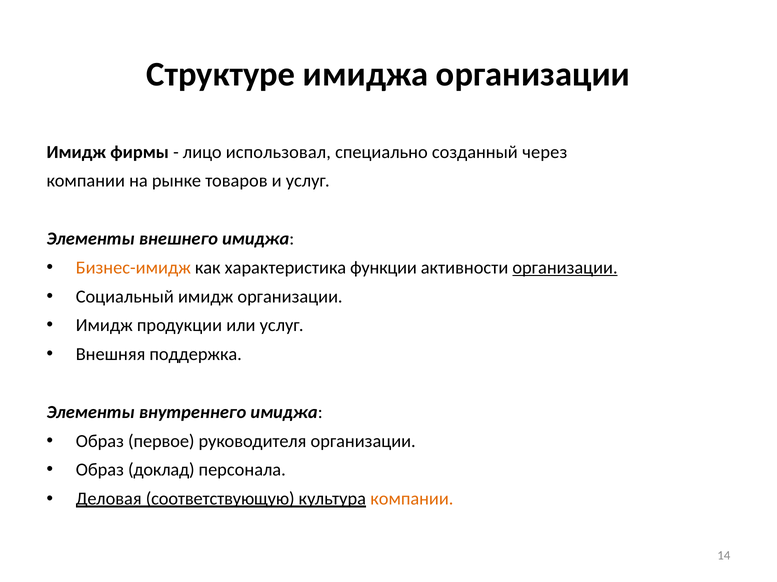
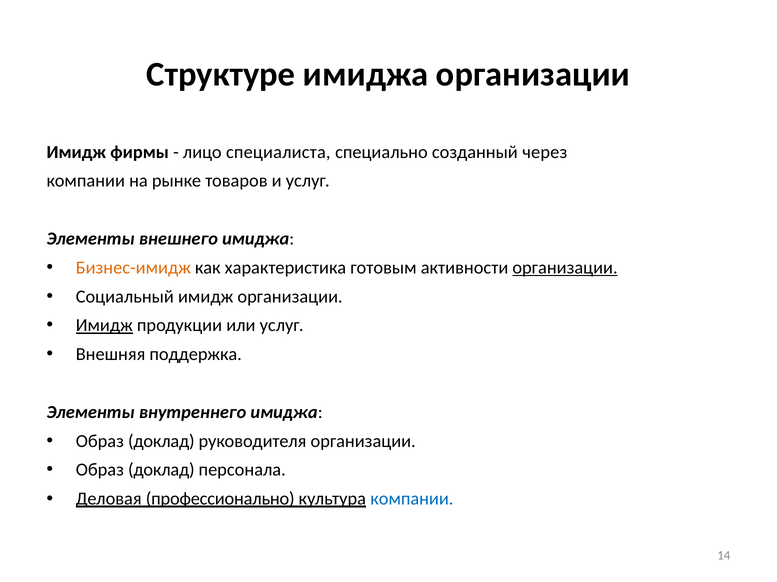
использовал: использовал -> специалиста (278, 152)
функции: функции -> готовым (383, 268)
Имидж underline: none -> present (104, 326)
первое: первое -> доклад (161, 442)
соответствующую: соответствующую -> профессионально (220, 499)
компании colour: orange -> blue (412, 499)
